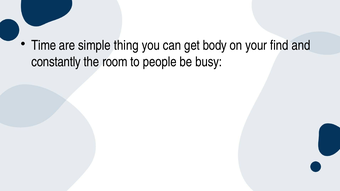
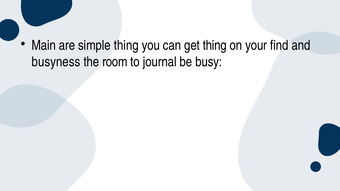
Time: Time -> Main (44, 45)
get body: body -> thing (215, 45)
constantly: constantly -> busyness (56, 62)
people: people -> journal (160, 62)
